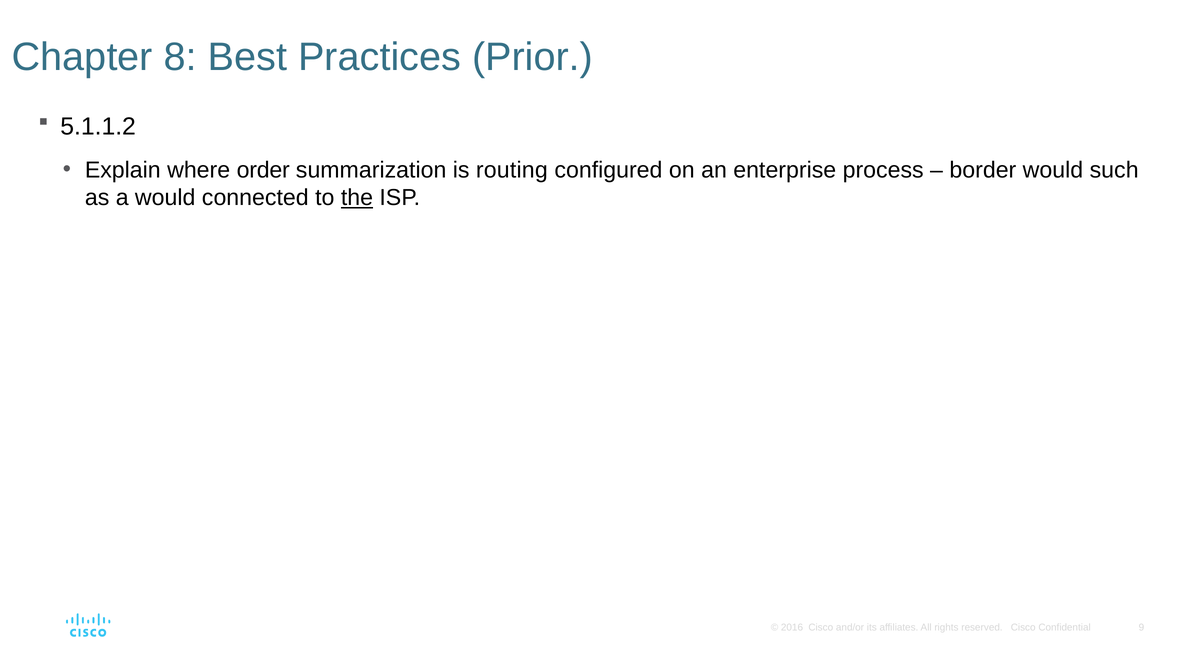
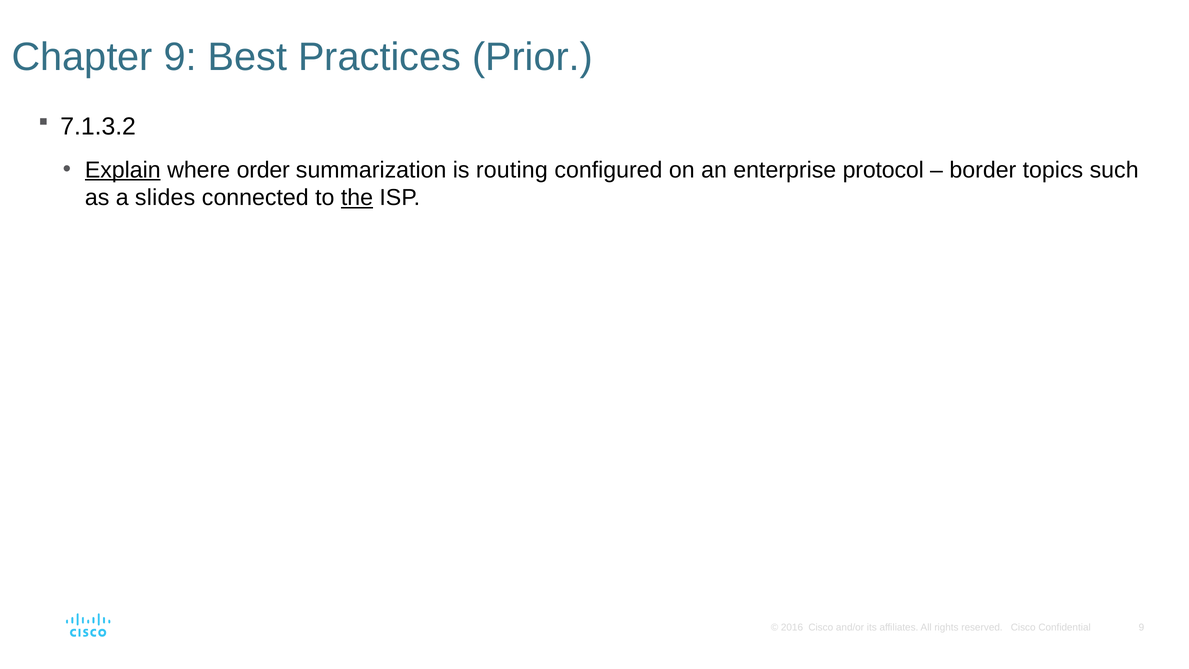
Chapter 8: 8 -> 9 (180, 57)
5.1.1.2: 5.1.1.2 -> 7.1.3.2 (98, 126)
Explain underline: none -> present (123, 170)
process: process -> protocol (883, 170)
border would: would -> topics (1053, 170)
a would: would -> slides (165, 198)
